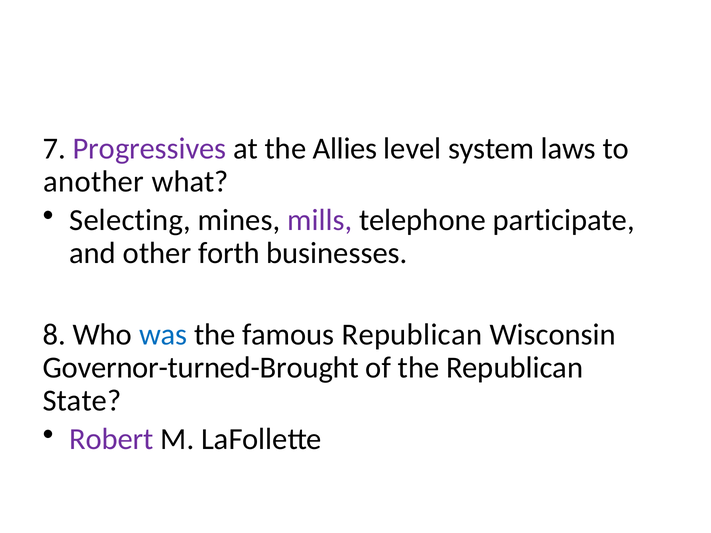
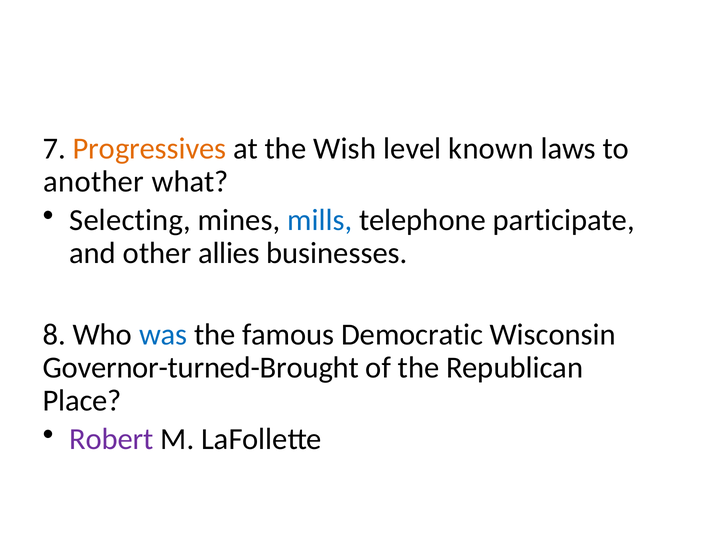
Progressives colour: purple -> orange (150, 148)
Allies: Allies -> Wish (345, 148)
system: system -> known (491, 148)
mills colour: purple -> blue (320, 220)
forth: forth -> allies (229, 253)
famous Republican: Republican -> Democratic (412, 335)
State: State -> Place (82, 401)
